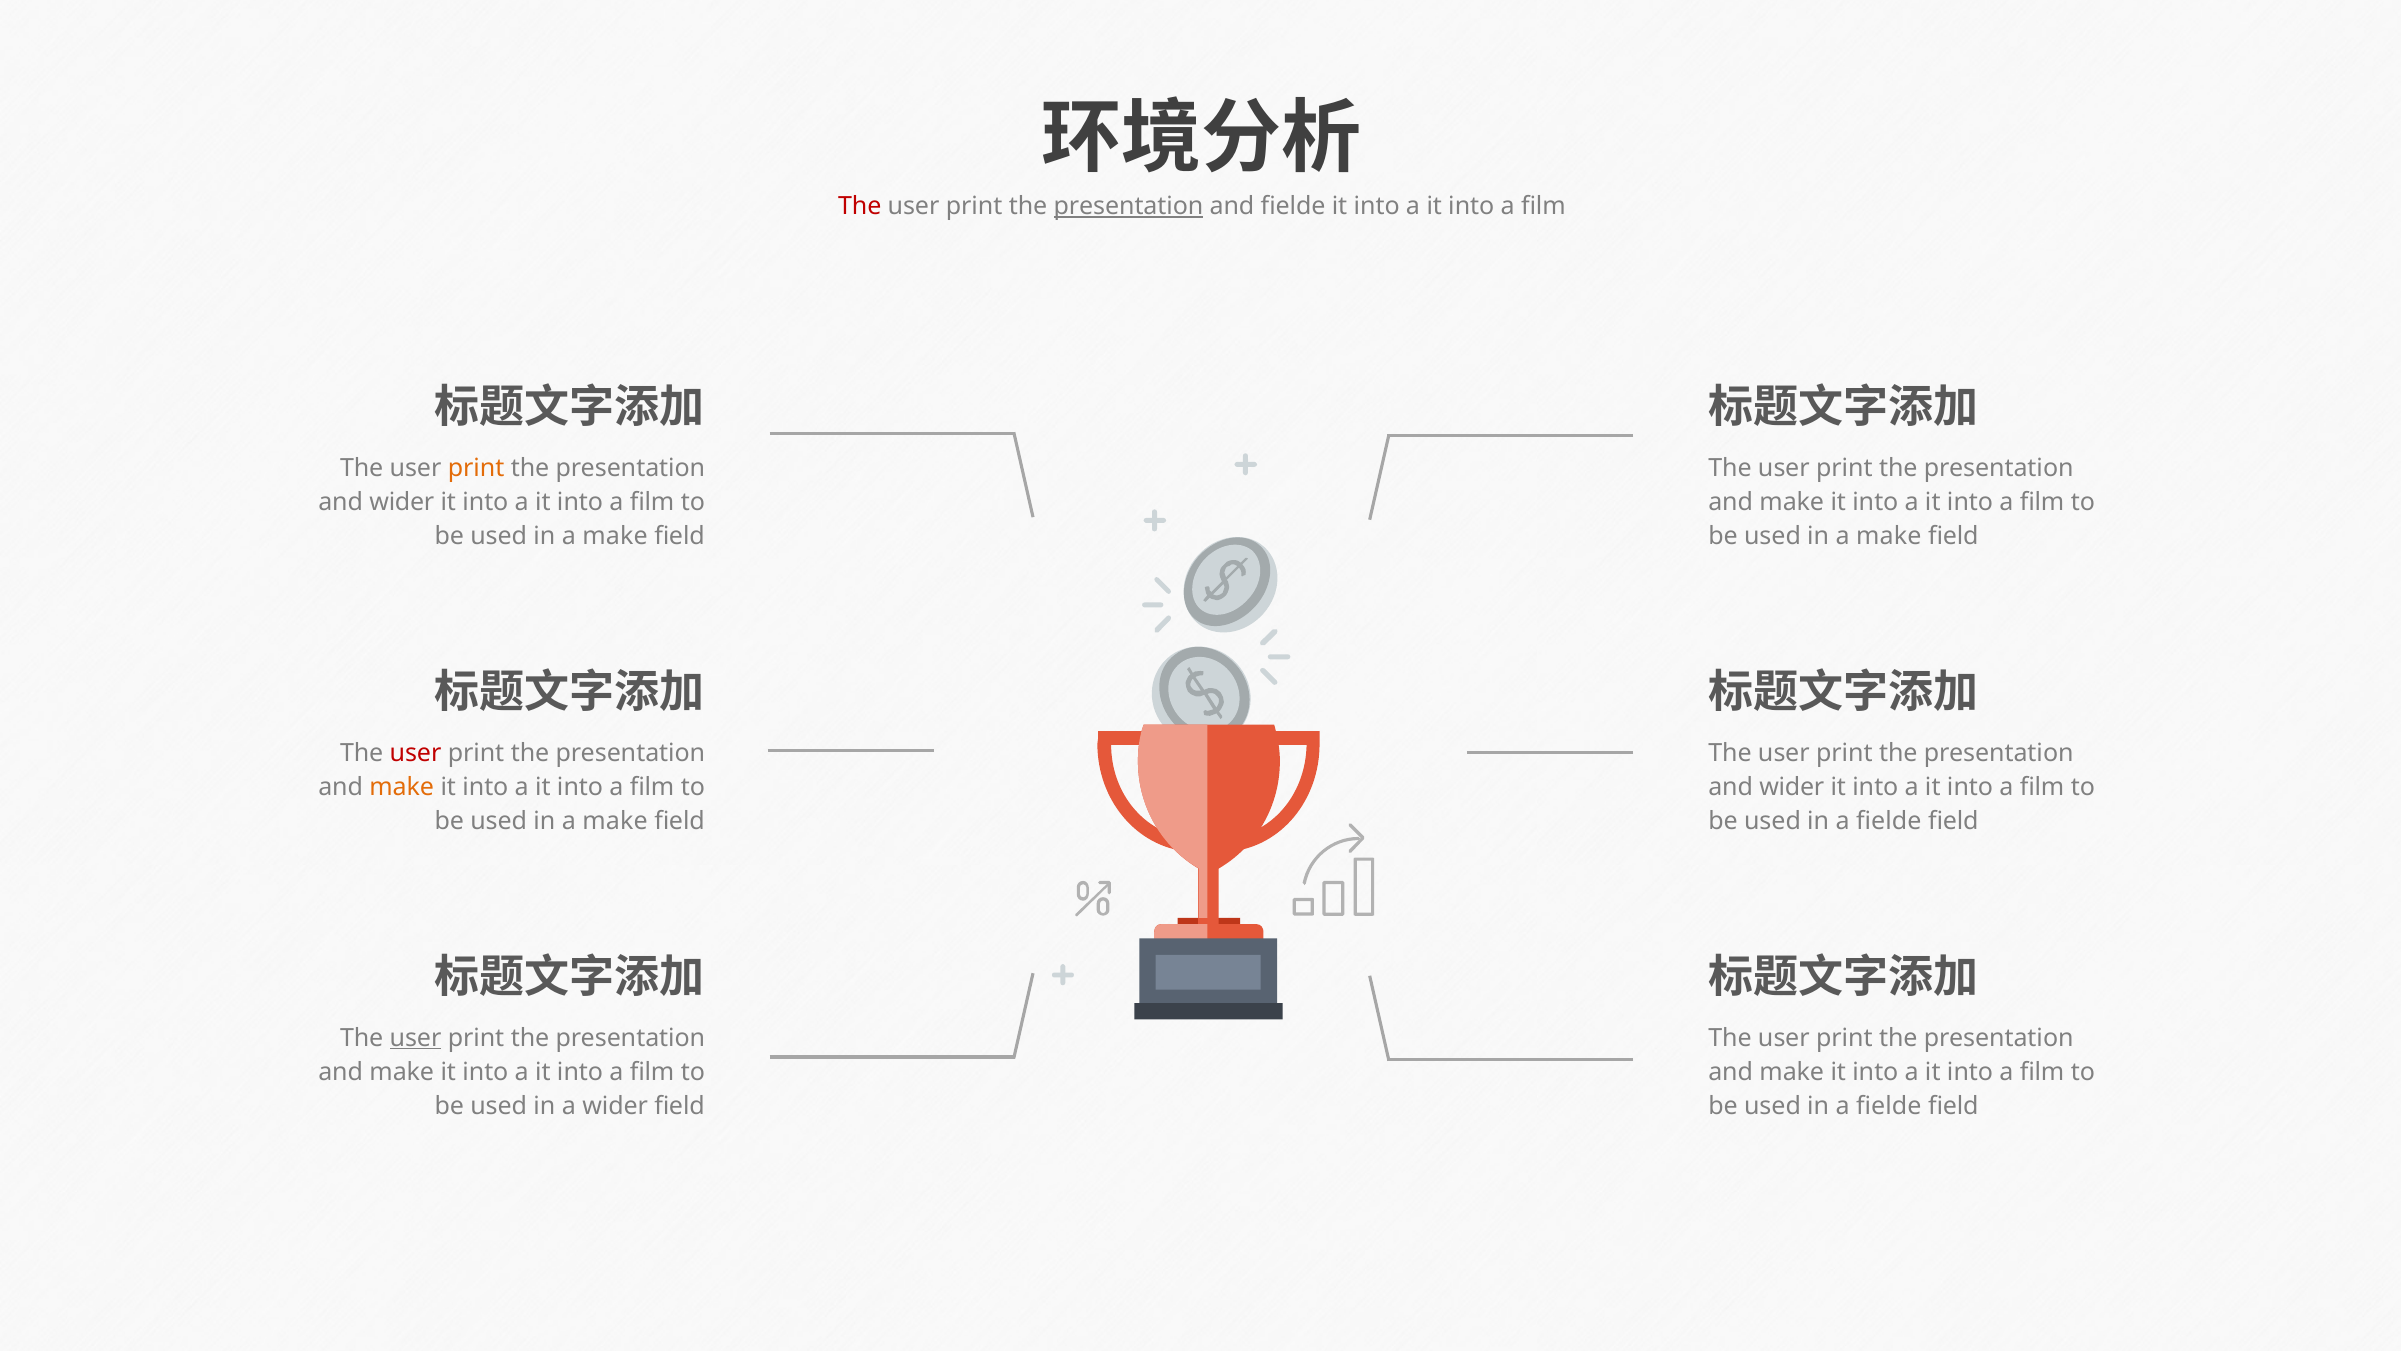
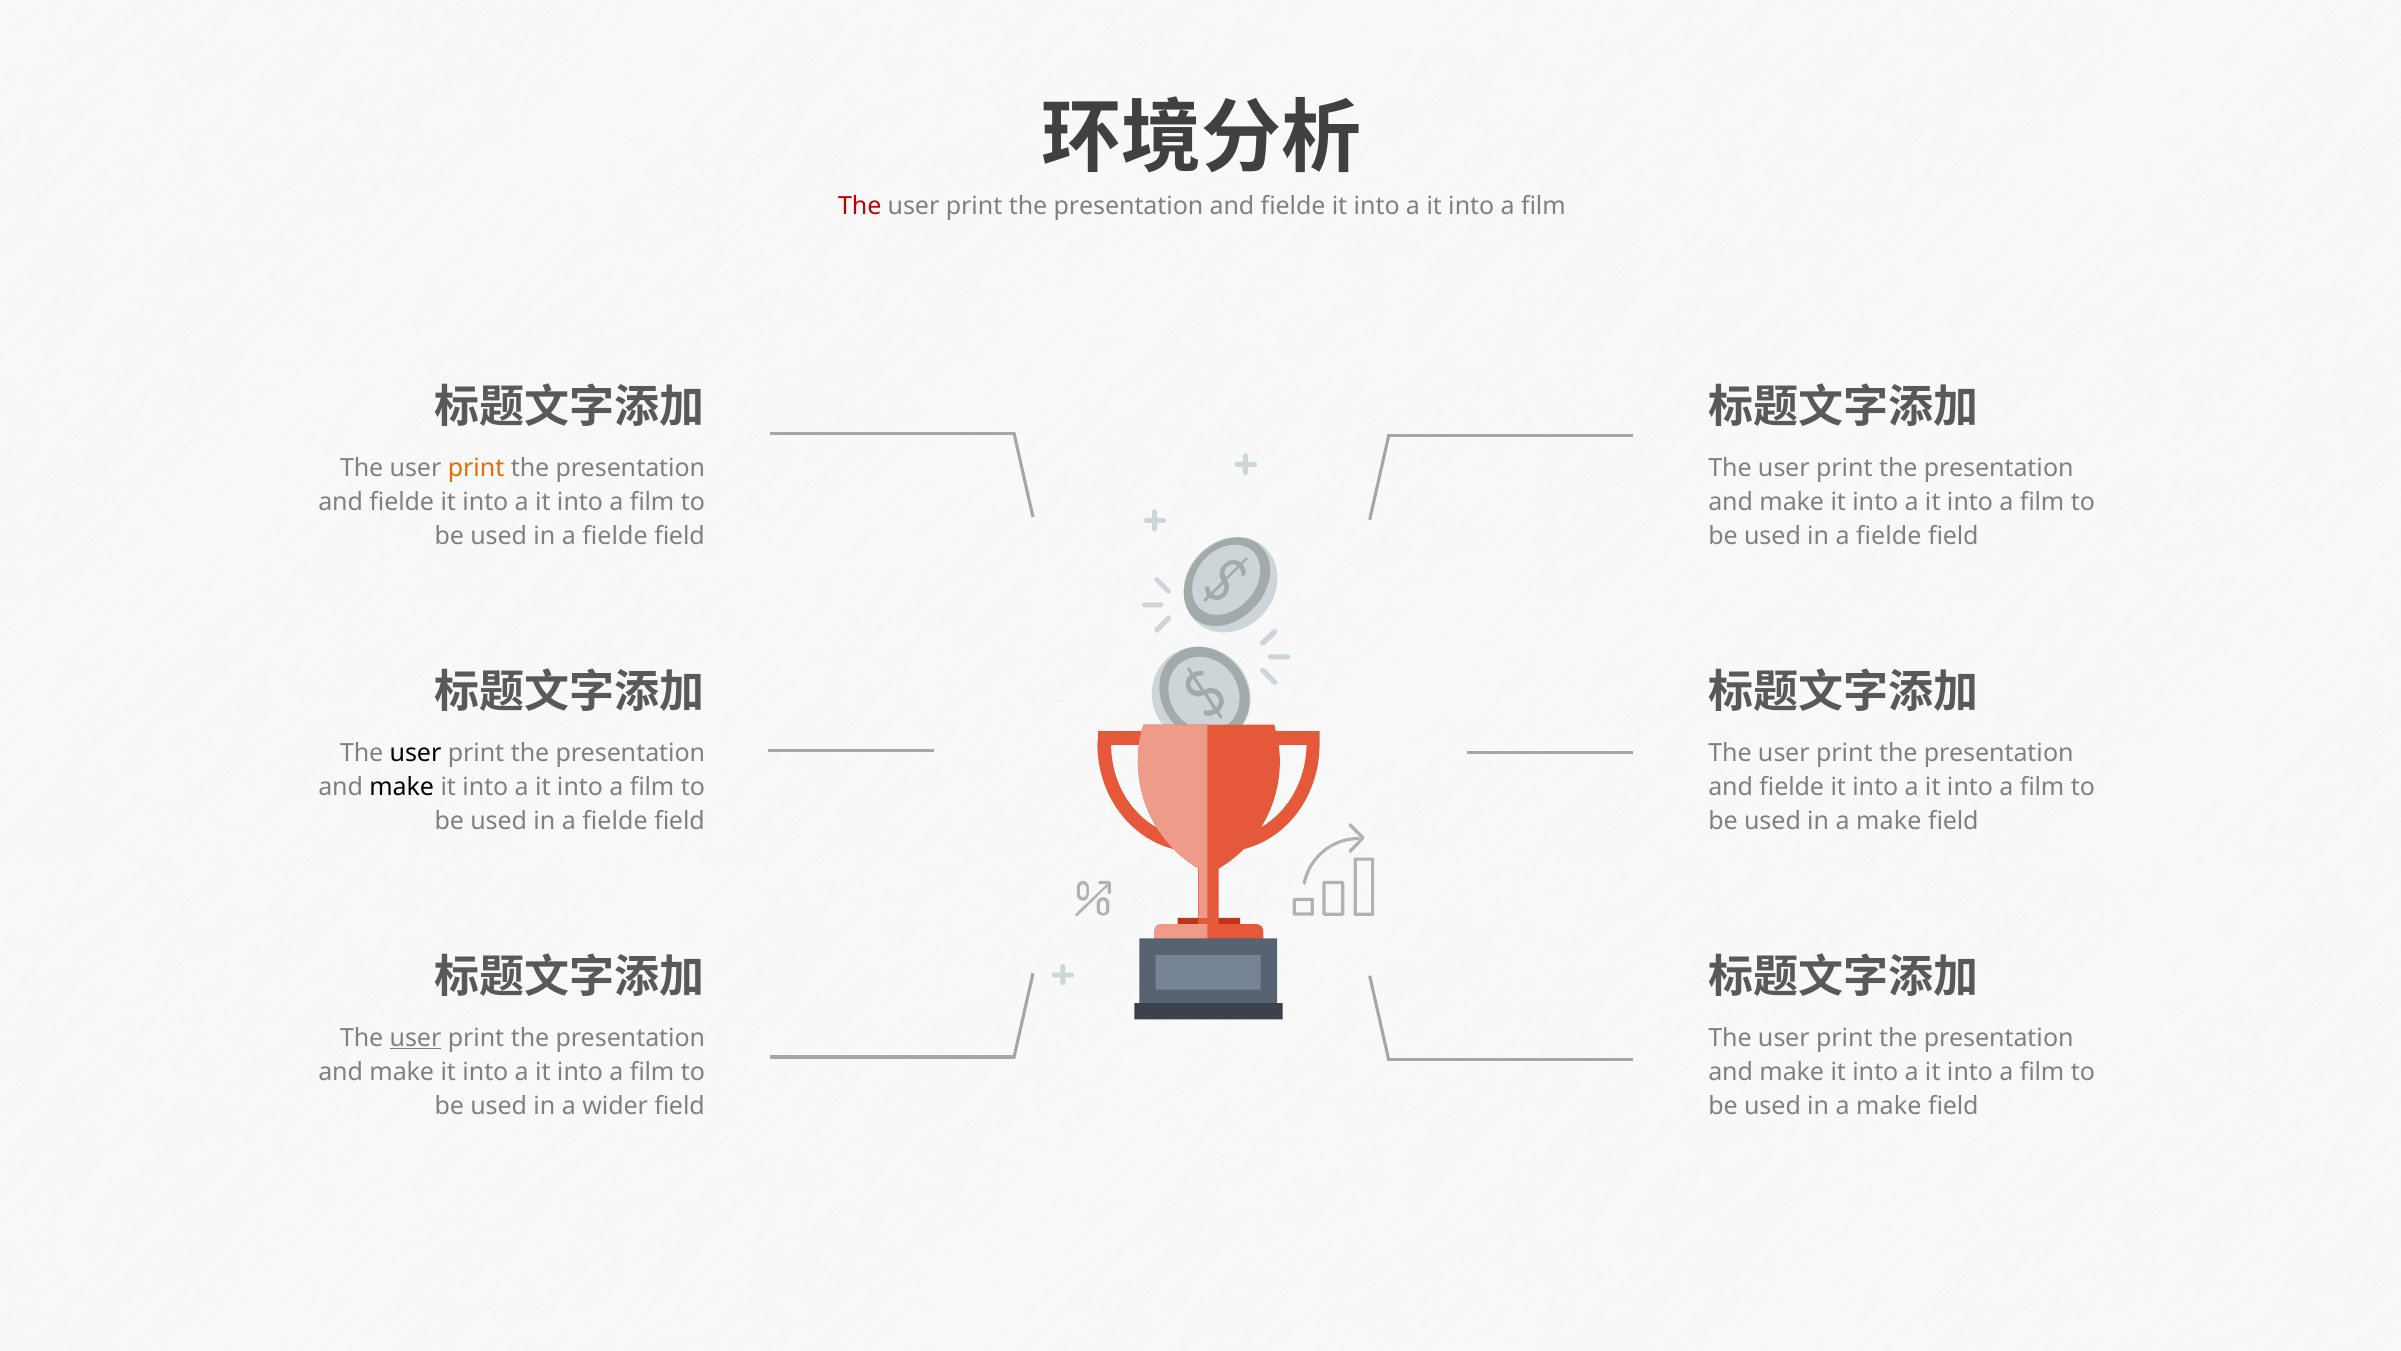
presentation underline: present -> none (1128, 206)
wider: wider -> fielde (402, 502)
make: make -> fielde (615, 536)
make: make -> fielde (1889, 536)
user colour: red -> black (415, 753)
make colour: orange -> black (402, 787)
wider: wider -> fielde (1792, 787)
make: make -> fielde (615, 821)
fielde: fielde -> make (1889, 821)
fielde: fielde -> make (1889, 1106)
